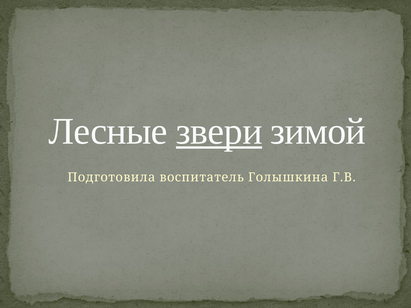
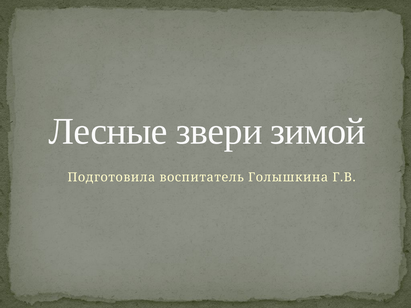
звери underline: present -> none (219, 131)
